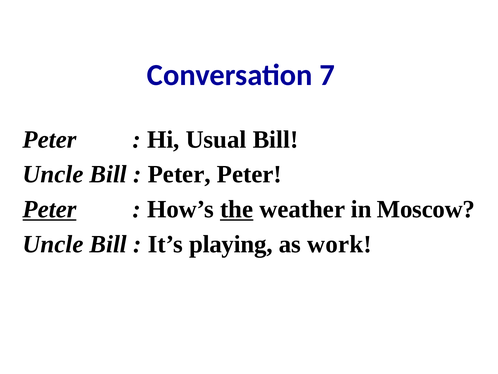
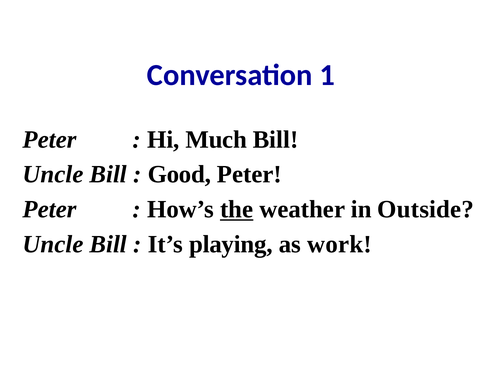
7: 7 -> 1 (327, 75)
Usual: Usual -> Much (216, 139)
Peter: Peter -> Good (179, 174)
Peter underline: present -> none (50, 209)
Moscow: Moscow -> Outside (426, 209)
